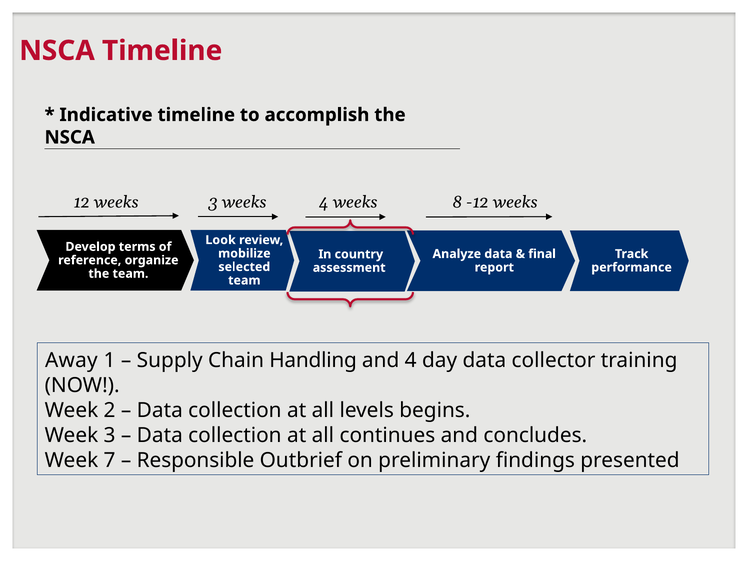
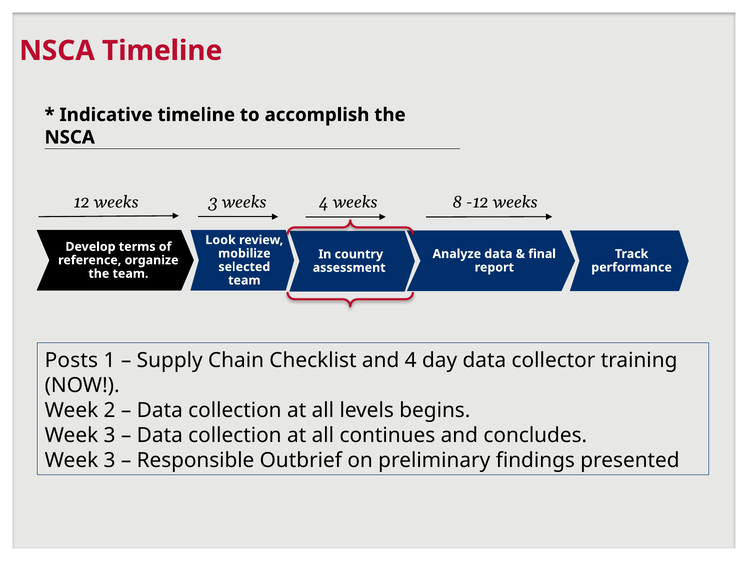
Away: Away -> Posts (71, 360)
Handling: Handling -> Checklist (313, 360)
7: 7 -> 3 (110, 460)
